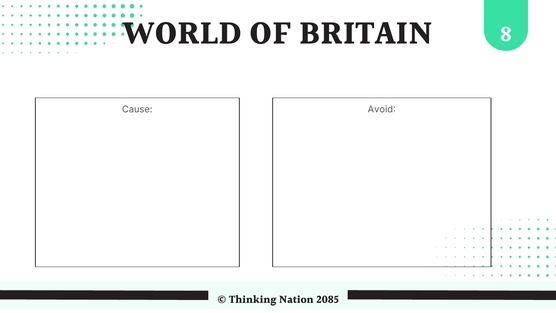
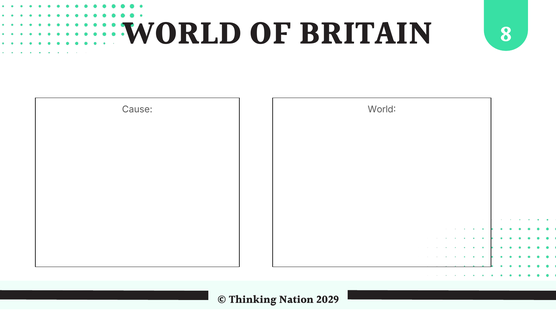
Cause Avoid: Avoid -> World (382, 110)
2085: 2085 -> 2029 (328, 300)
